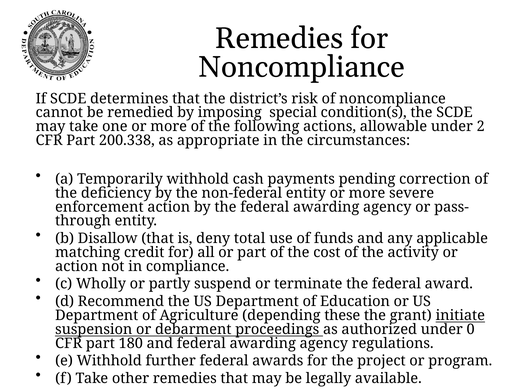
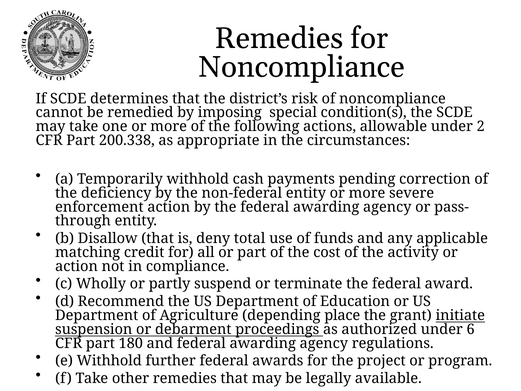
these: these -> place (342, 315)
0: 0 -> 6 (471, 329)
